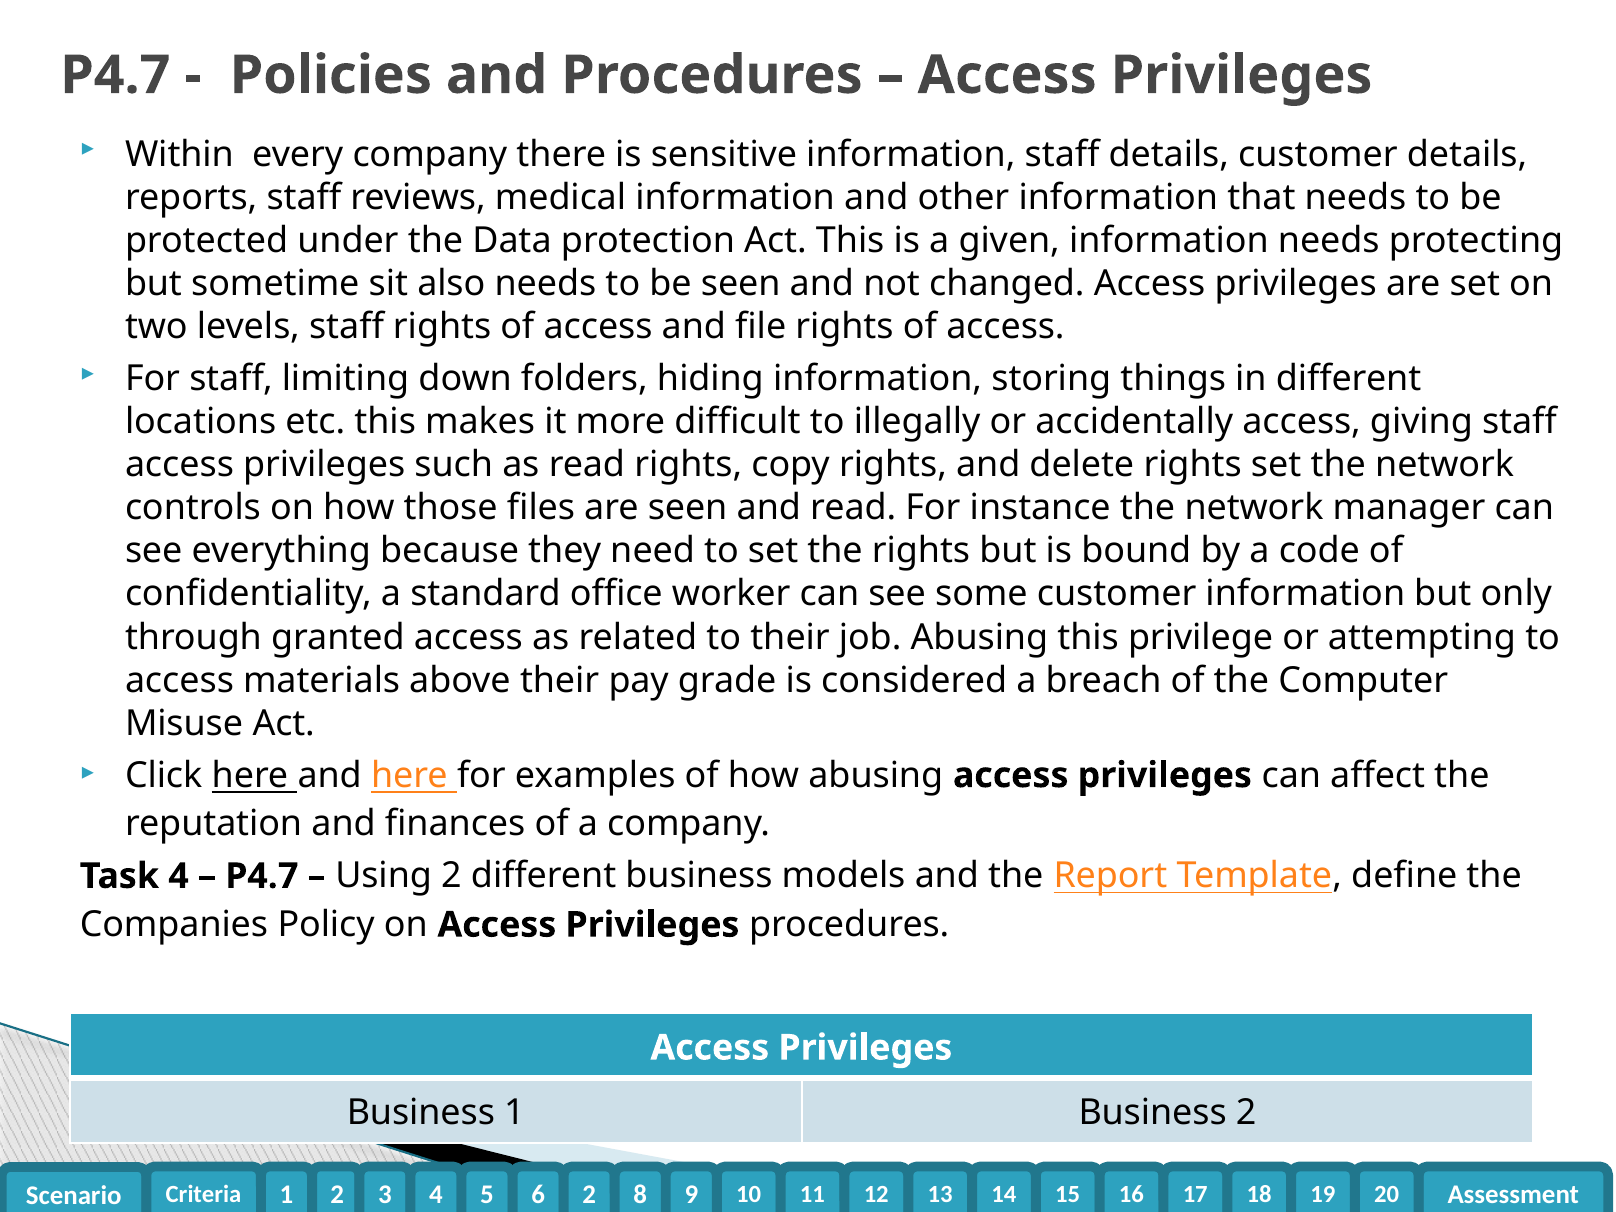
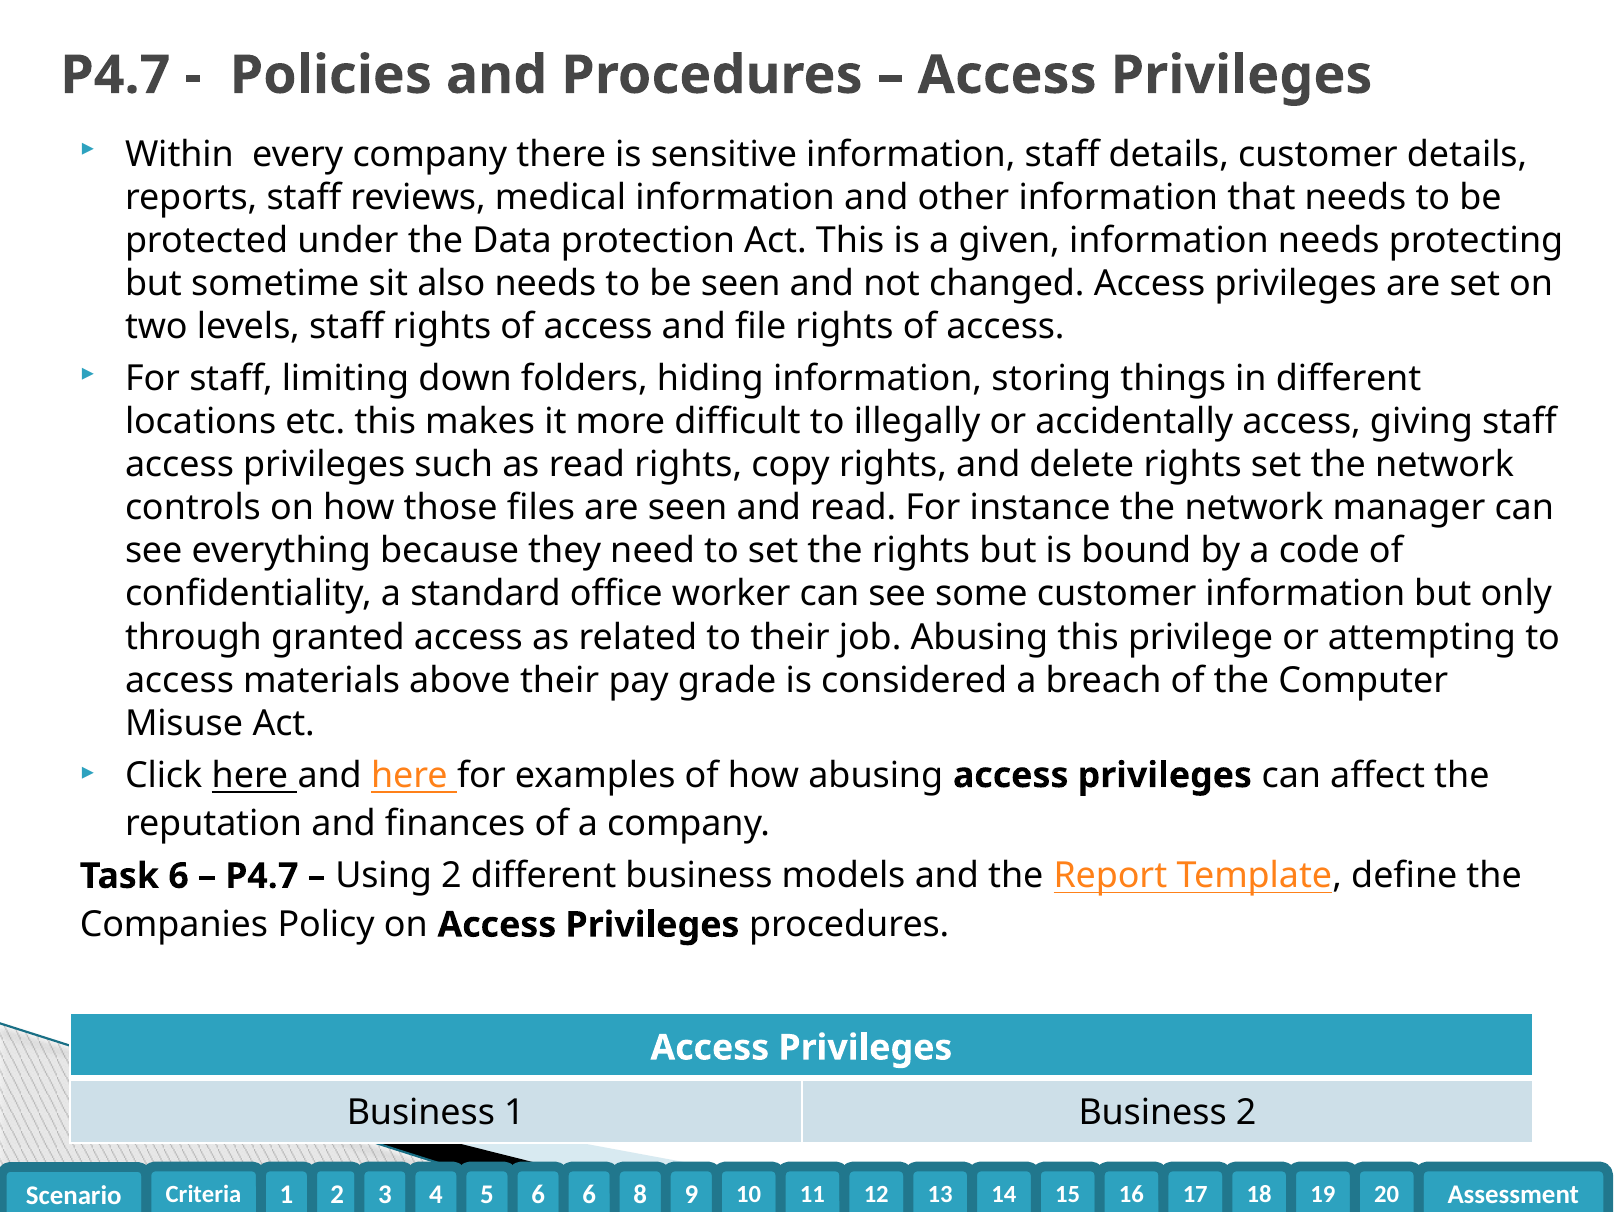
Task 4: 4 -> 6 (179, 876)
2: 2 -> 6 (589, 1195)
